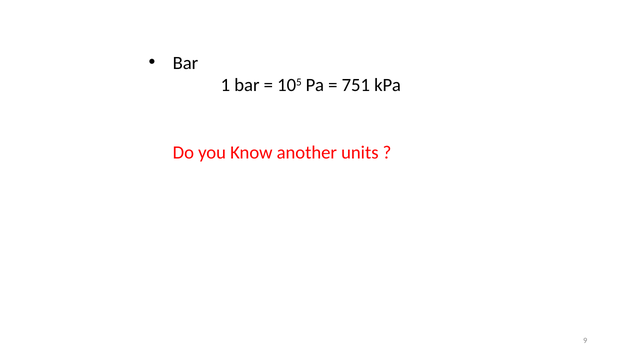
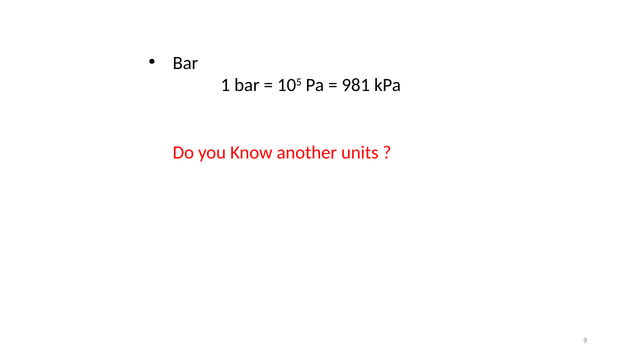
751: 751 -> 981 (356, 85)
